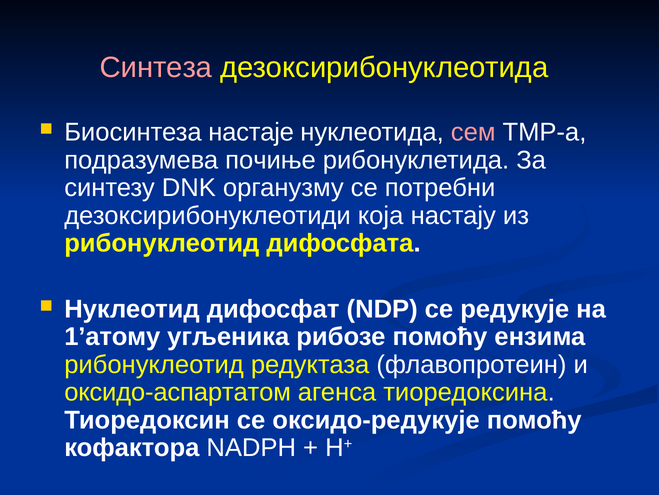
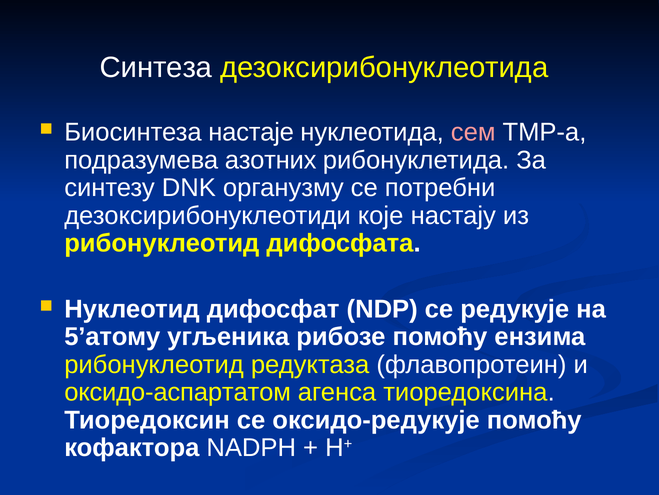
Синтеза colour: pink -> white (156, 67)
почиње: почиње -> азотних (271, 160)
која: која -> које (381, 215)
1’атому: 1’атому -> 5’атому (112, 336)
